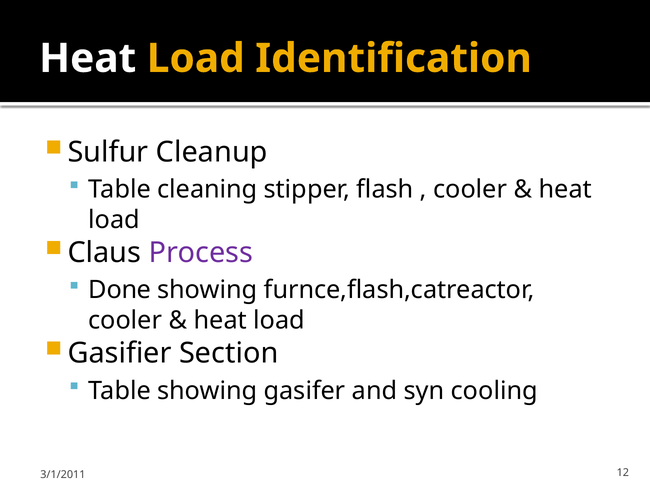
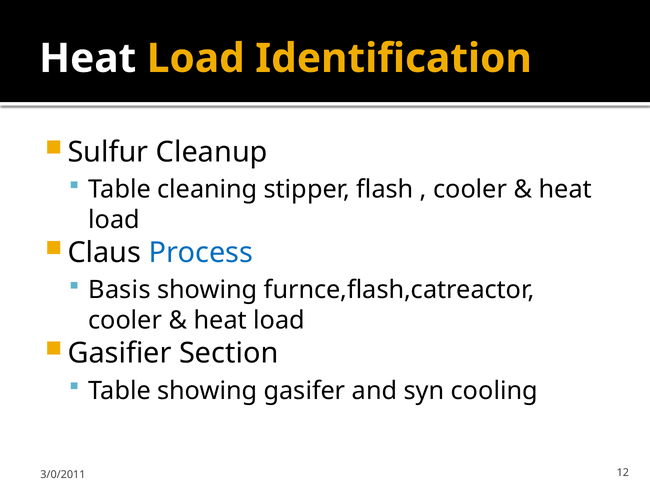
Process colour: purple -> blue (201, 252)
Done: Done -> Basis (120, 290)
3/1/2011: 3/1/2011 -> 3/0/2011 (63, 474)
